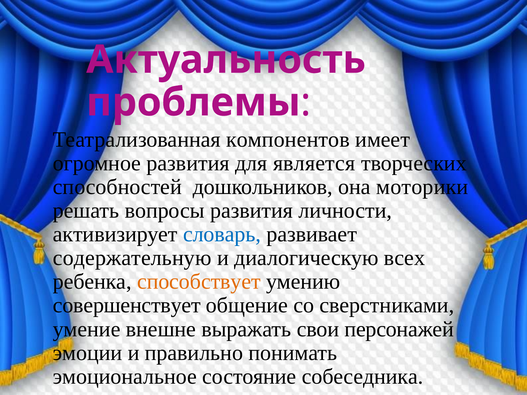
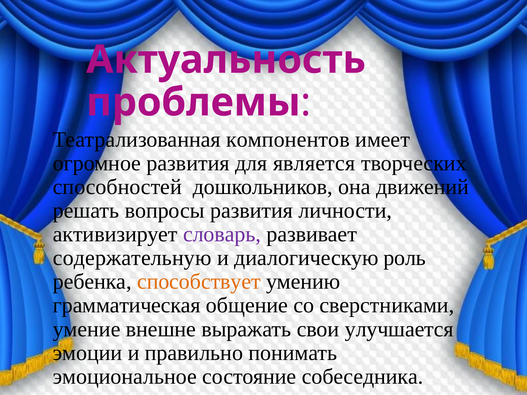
моторики: моторики -> движений (423, 187)
словарь colour: blue -> purple (222, 234)
всех: всех -> роль (405, 258)
совершенствует: совершенствует -> грамматическая (127, 306)
персонажей: персонажей -> улучшается (399, 329)
